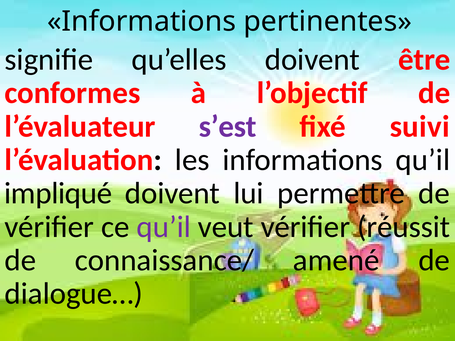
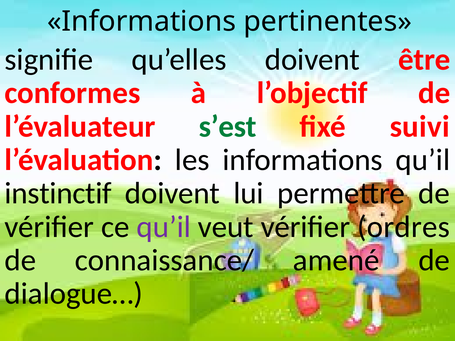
s’est colour: purple -> green (228, 127)
impliqué: impliqué -> instinctif (58, 194)
réussit: réussit -> ordres (404, 227)
